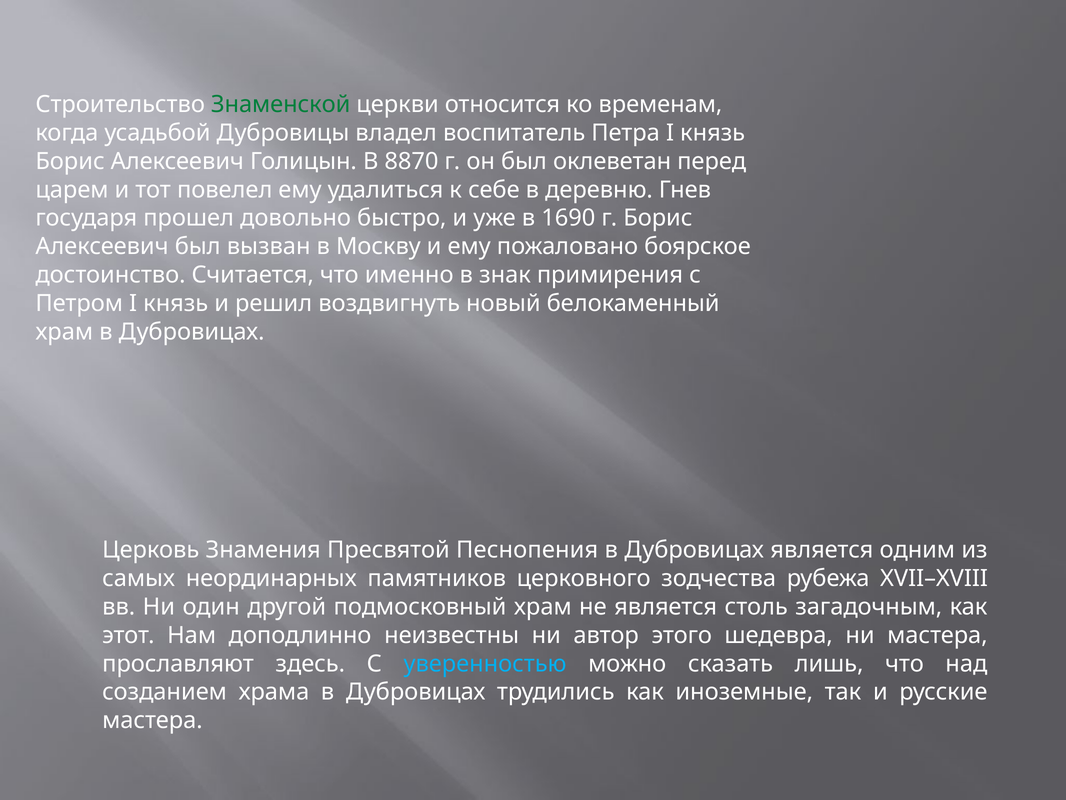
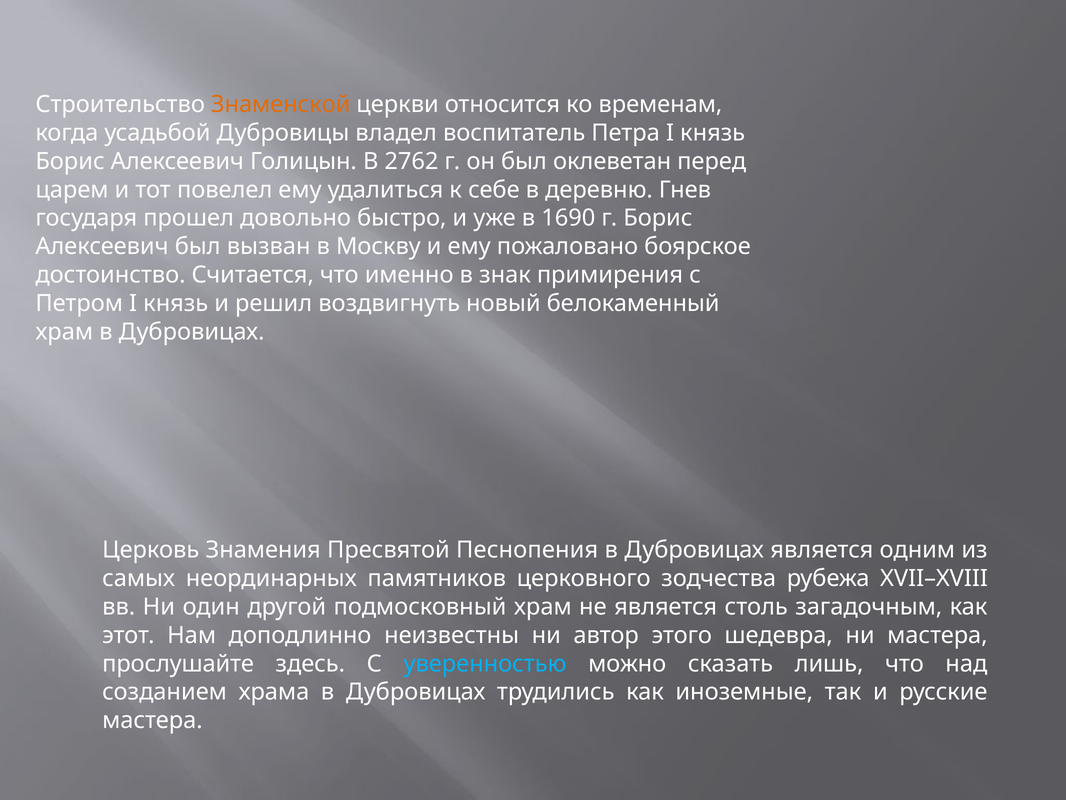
Знаменской colour: green -> orange (281, 104)
8870: 8870 -> 2762 (412, 161)
прославляют: прославляют -> прослушайте (178, 663)
